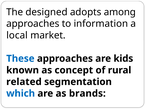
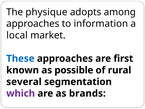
designed: designed -> physique (46, 12)
kids: kids -> first (123, 58)
concept: concept -> possible (74, 70)
related: related -> several (24, 82)
which colour: blue -> purple (21, 93)
